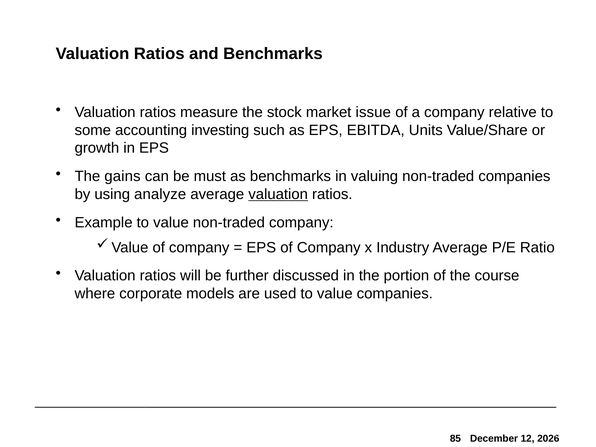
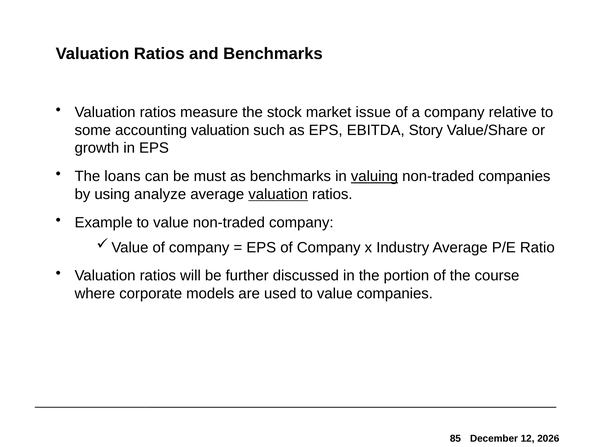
accounting investing: investing -> valuation (220, 130)
Units: Units -> Story (426, 130)
gains: gains -> loans (122, 176)
valuing underline: none -> present (374, 176)
